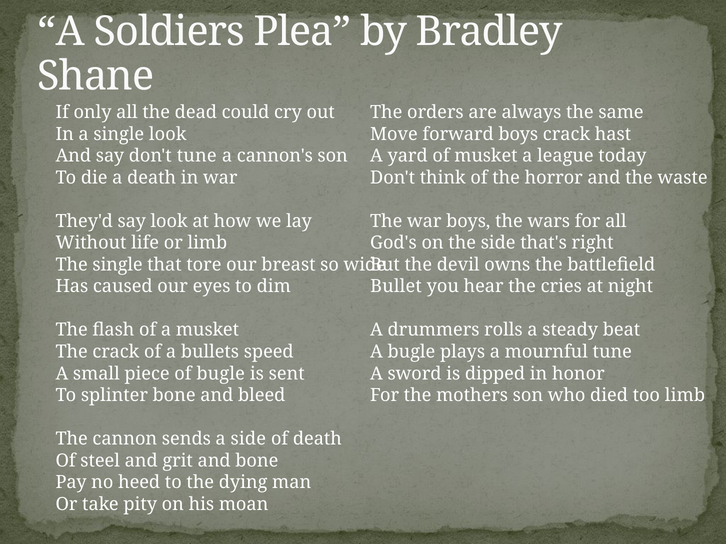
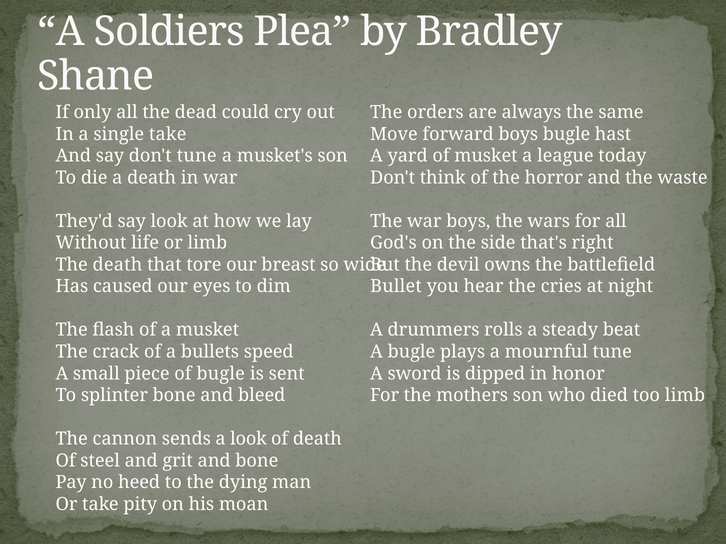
single look: look -> take (168, 134)
boys crack: crack -> bugle (567, 134)
cannon's: cannon's -> musket's (275, 156)
The single: single -> death (117, 265)
a side: side -> look (248, 439)
